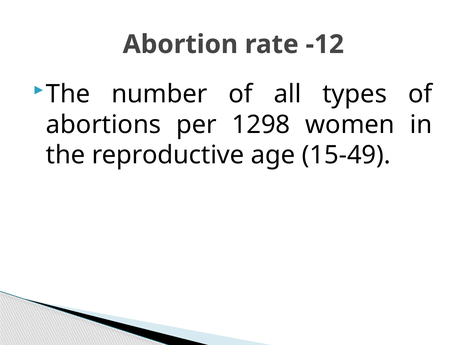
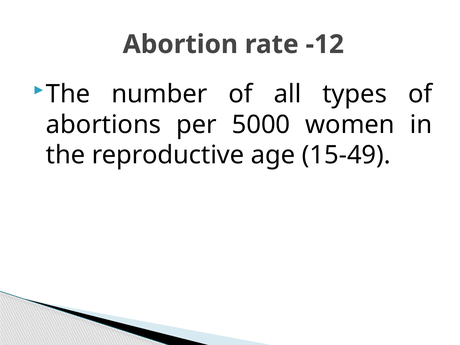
1298: 1298 -> 5000 (261, 125)
